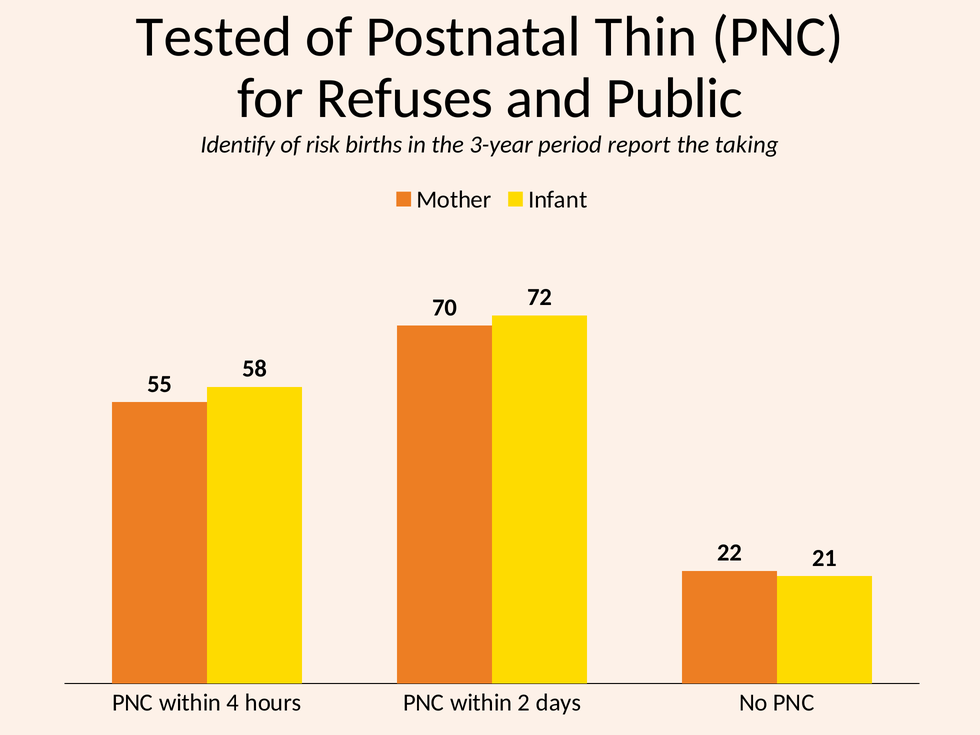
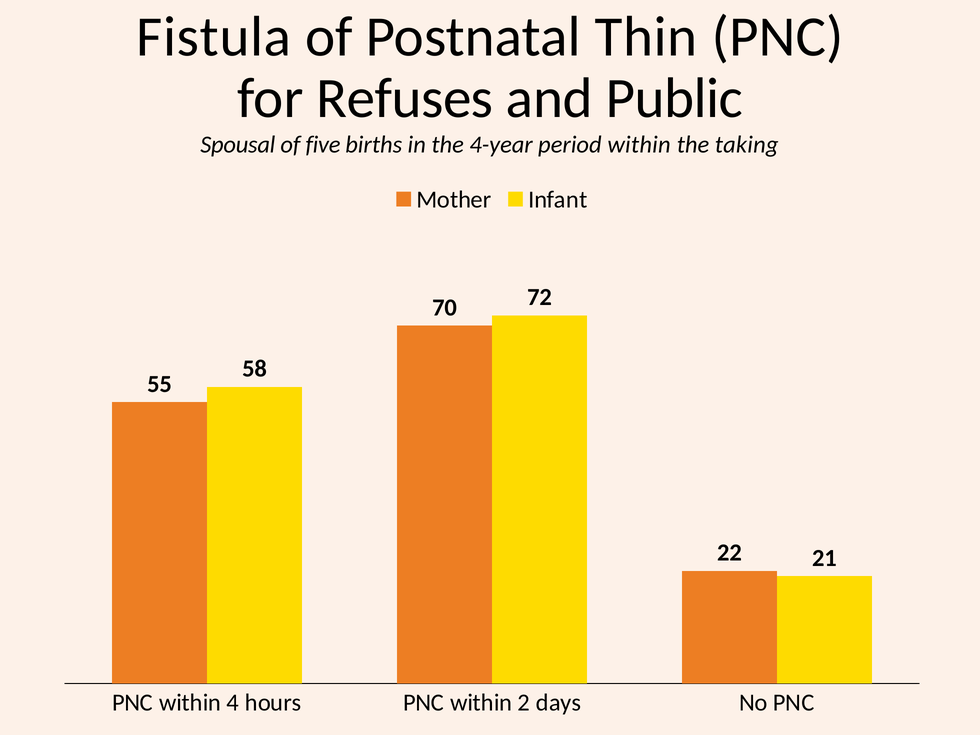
Tested: Tested -> Fistula (214, 37)
Identify: Identify -> Spousal (238, 145)
risk: risk -> five (323, 145)
3-year: 3-year -> 4-year (501, 145)
period report: report -> within (639, 145)
